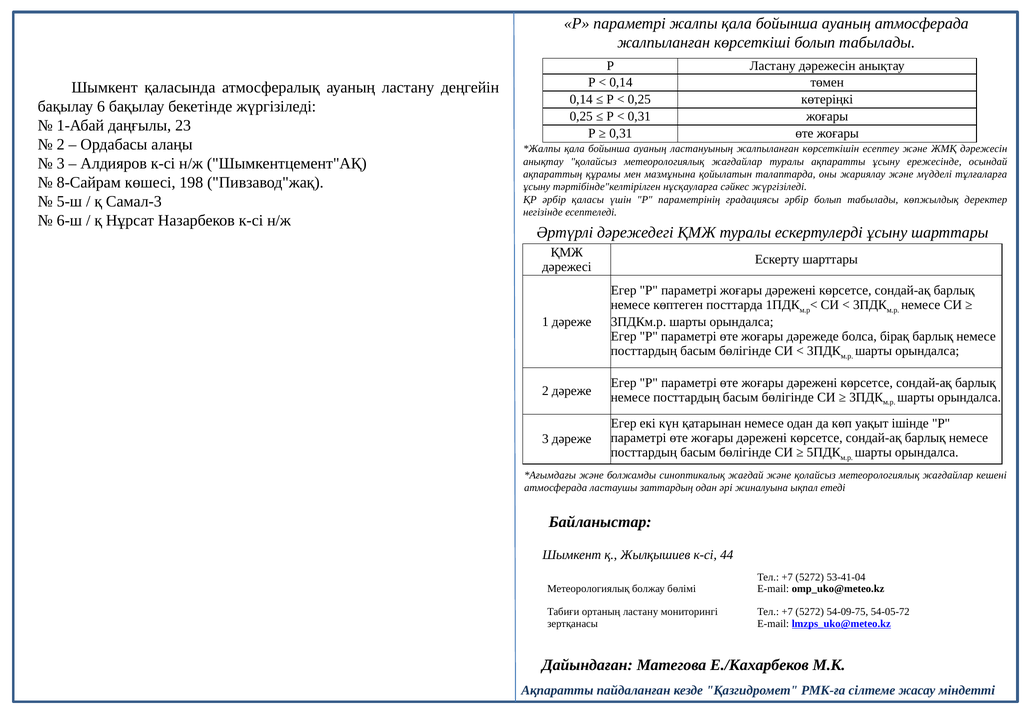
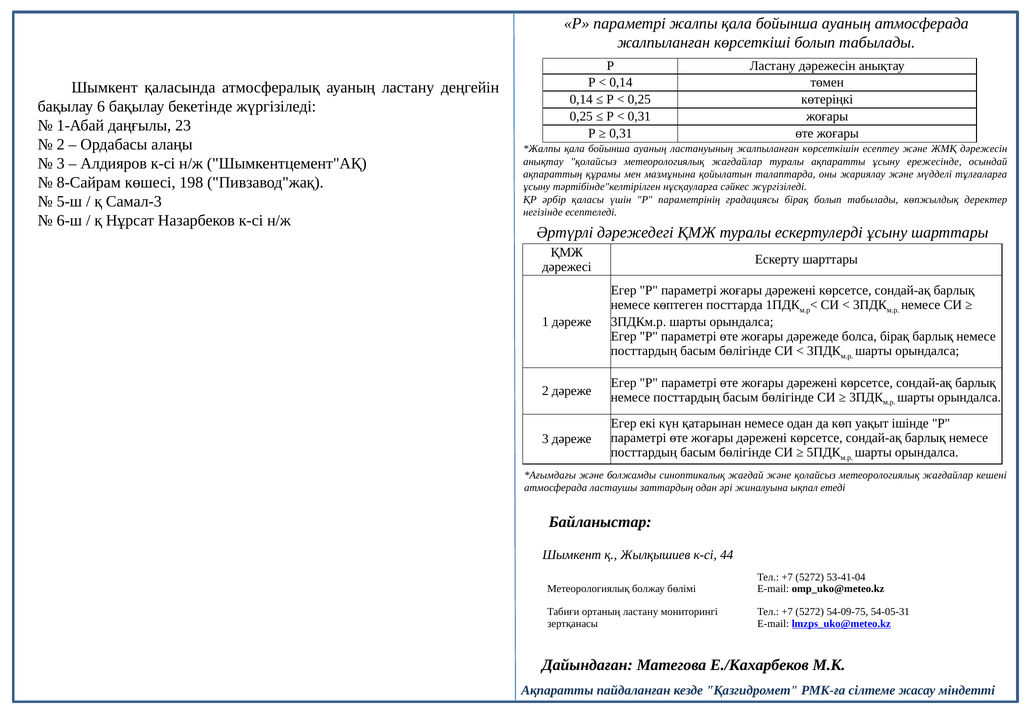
градациясы әрбір: әрбір -> бірақ (797, 199)
54-05-72: 54-05-72 -> 54-05-31 (890, 612)
